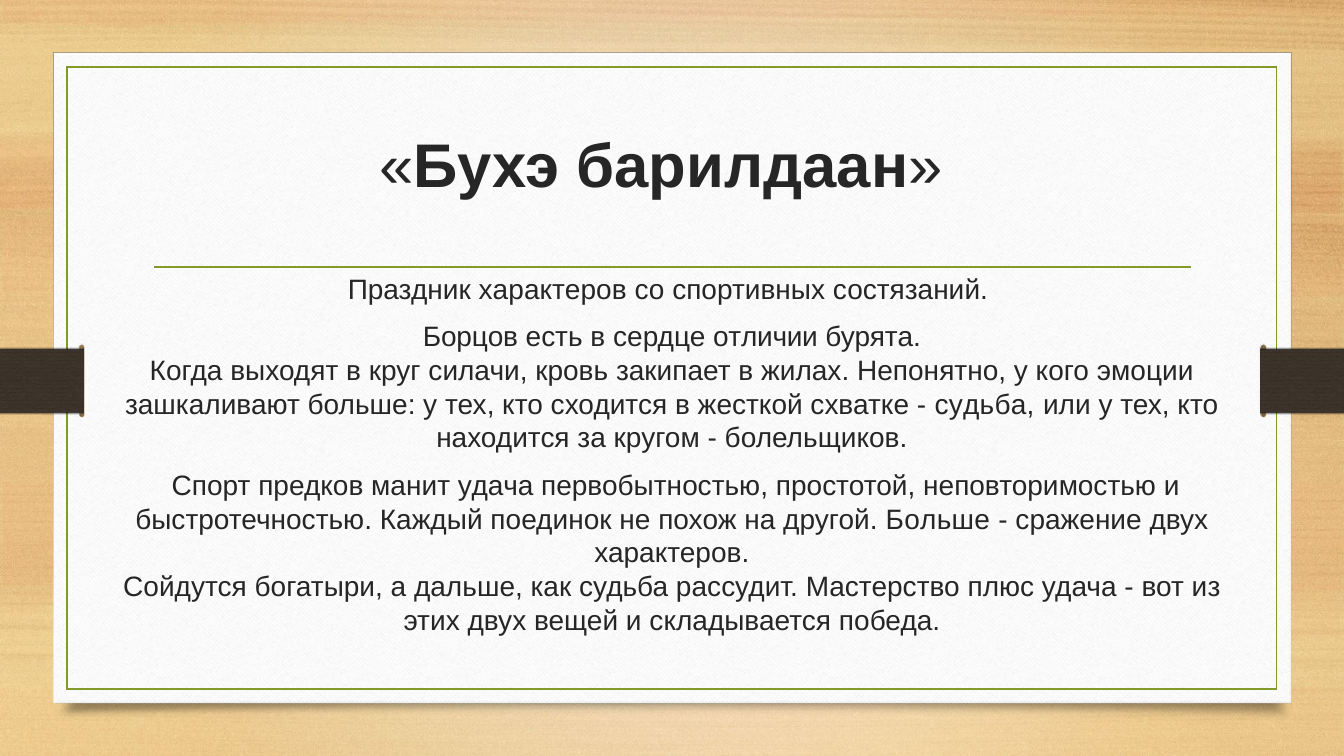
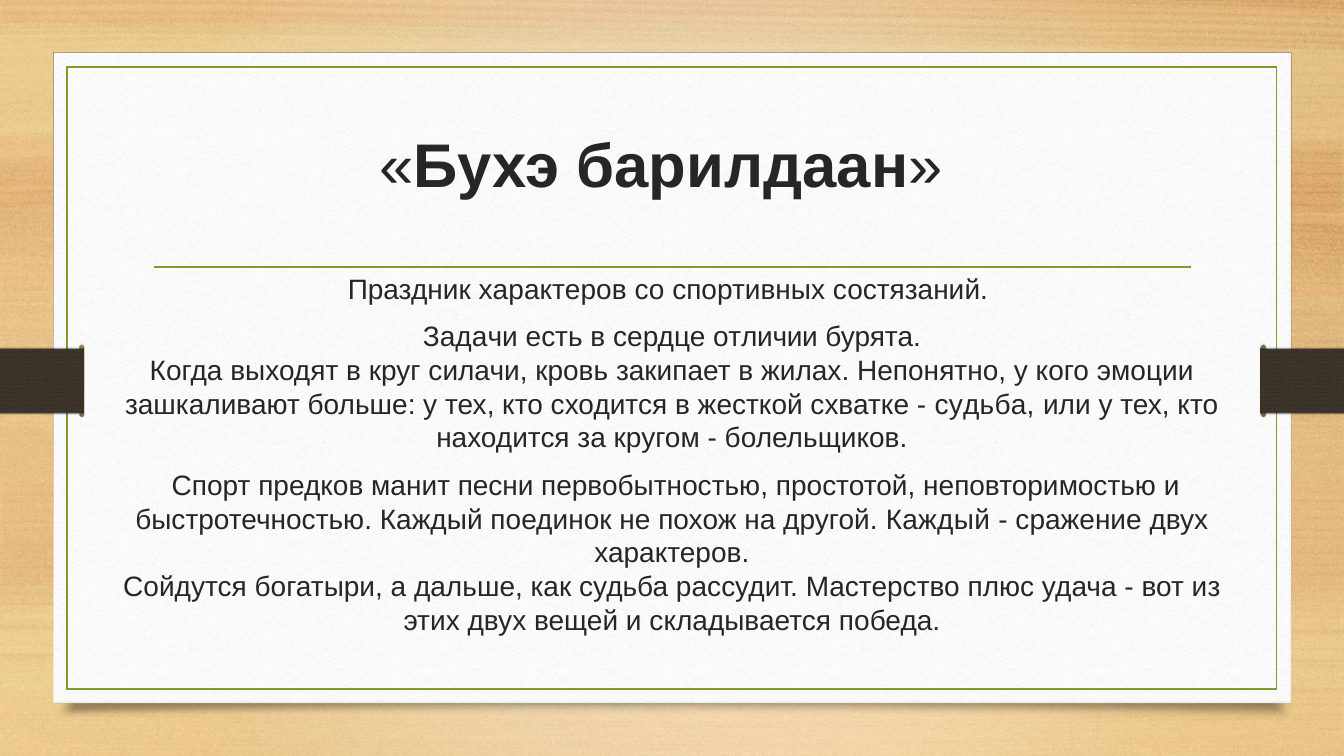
Борцов: Борцов -> Задачи (470, 338)
манит удача: удача -> песни (496, 486)
другой Больше: Больше -> Каждый (938, 520)
